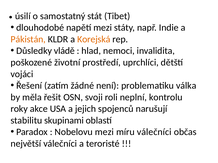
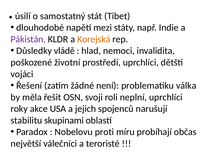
Pákistán colour: orange -> purple (28, 39)
neplní kontrolu: kontrolu -> uprchlíci (166, 97)
Nobelovu mezi: mezi -> proti (104, 132)
míru válečníci: válečníci -> probíhají (154, 132)
